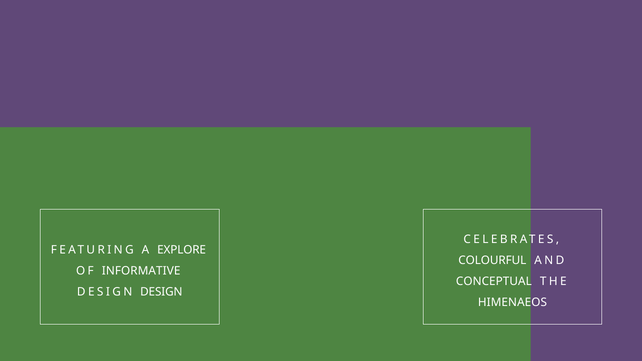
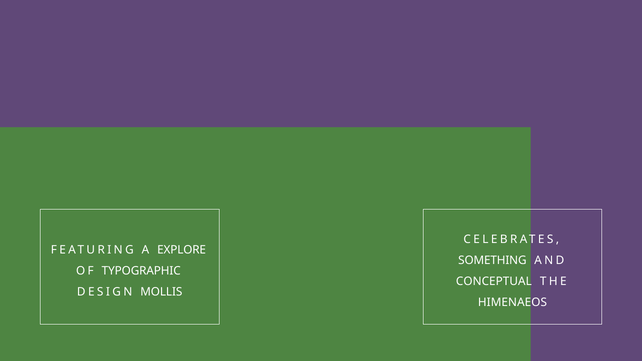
COLOURFUL: COLOURFUL -> SOMETHING (492, 261)
INFORMATIVE: INFORMATIVE -> TYPOGRAPHIC (141, 271)
DESIGN DESIGN: DESIGN -> MOLLIS (161, 292)
